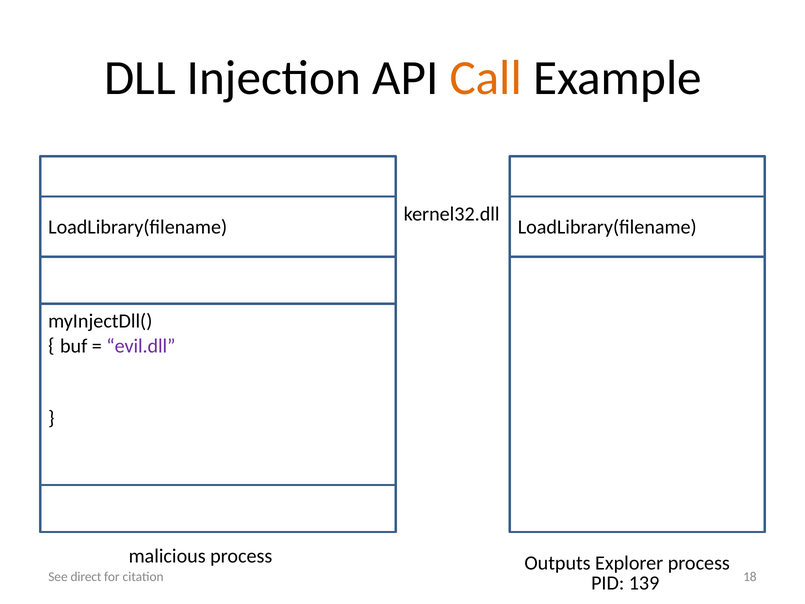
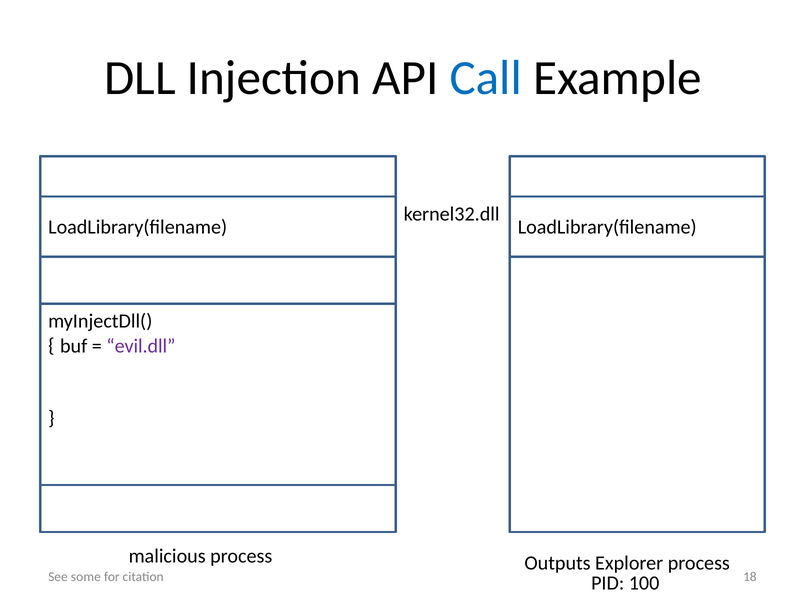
Call colour: orange -> blue (486, 78)
direct: direct -> some (86, 577)
139: 139 -> 100 (644, 583)
